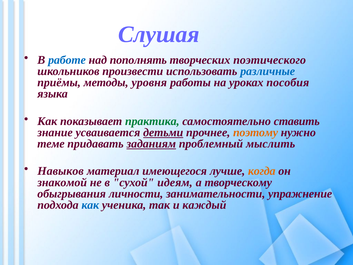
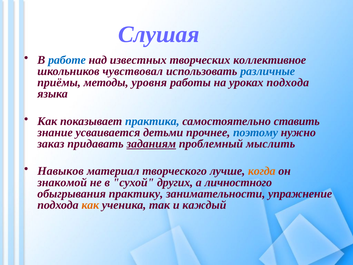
пополнять: пополнять -> известных (138, 60)
поэтического: поэтического -> коллективное (270, 60)
произвести: произвести -> чувствовал (133, 71)
уроках пособия: пособия -> подхода (288, 82)
практика colour: green -> blue (152, 121)
детьми underline: present -> none (163, 132)
поэтому colour: orange -> blue (256, 132)
теме: теме -> заказ (51, 144)
имеющегося: имеющегося -> творческого (175, 171)
идеям: идеям -> других (175, 182)
творческому: творческому -> личностного (238, 182)
личности: личности -> практику (136, 194)
как colour: blue -> orange (90, 205)
